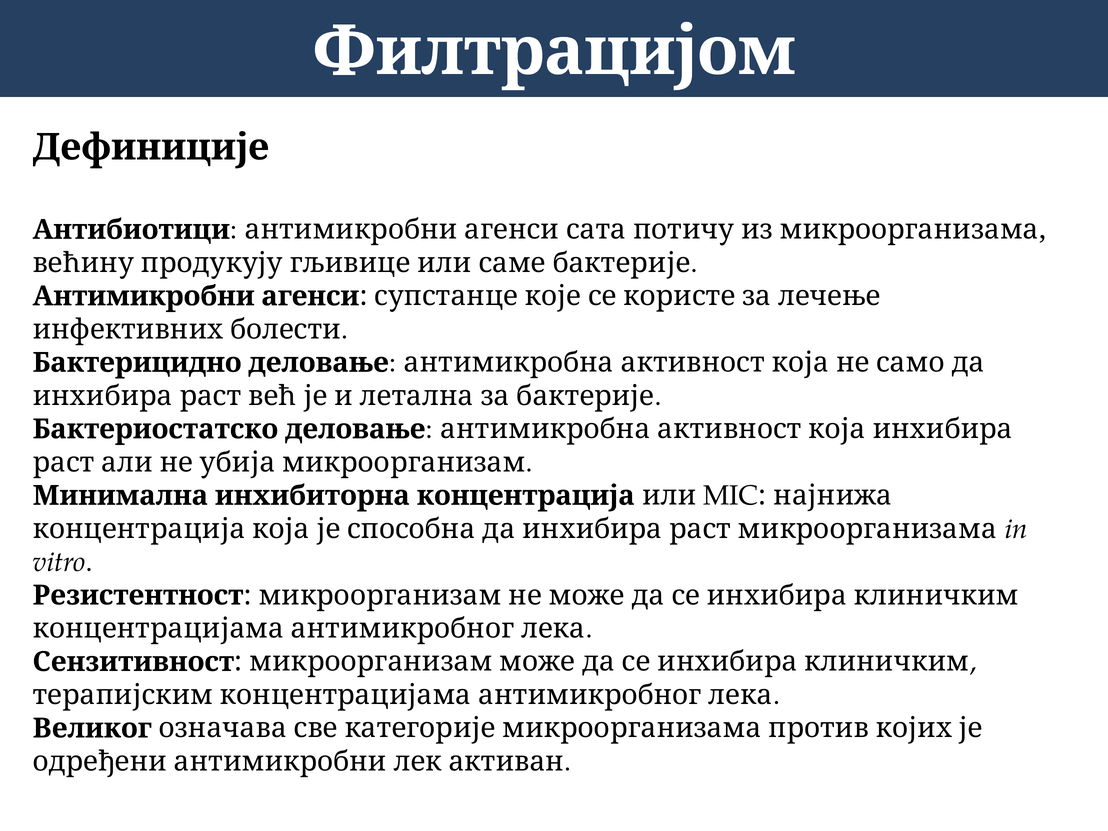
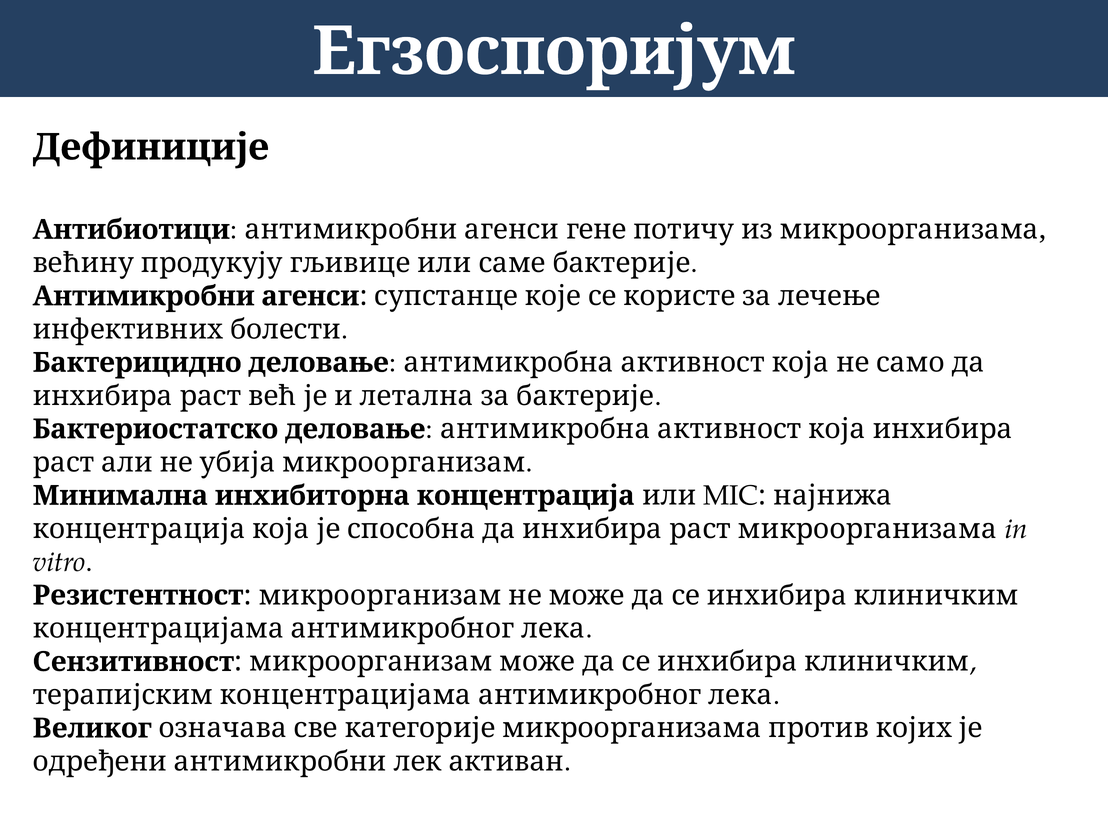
Филтрацијом: Филтрацијом -> Егзоспоријум (554, 52)
сата: сата -> гене (596, 230)
